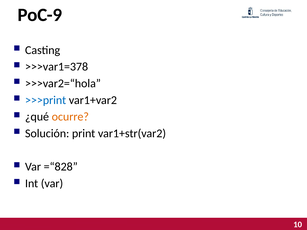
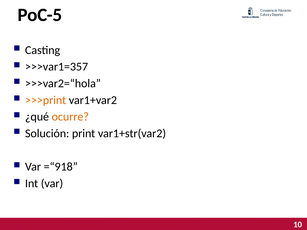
PoC-9: PoC-9 -> PoC-5 (40, 15)
>>>var1=378: >>>var1=378 -> >>>var1=357 (57, 67)
>>>print colour: blue -> orange (46, 100)
=“828: =“828 -> =“918 (61, 167)
